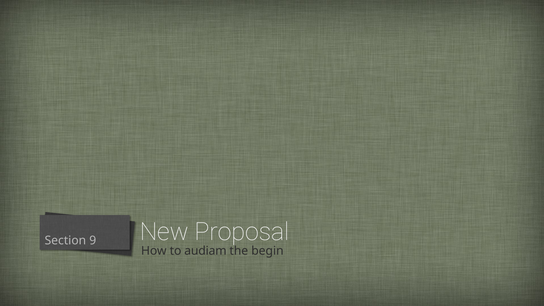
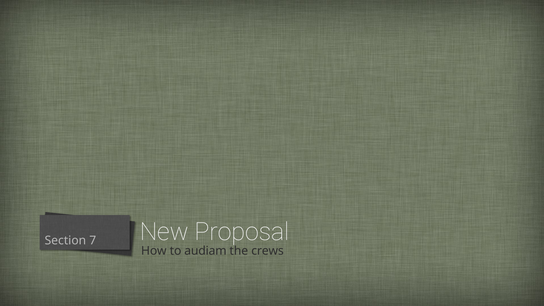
9: 9 -> 7 (93, 241)
begin: begin -> crews (268, 251)
